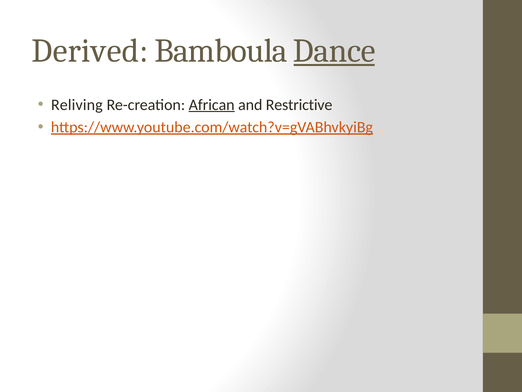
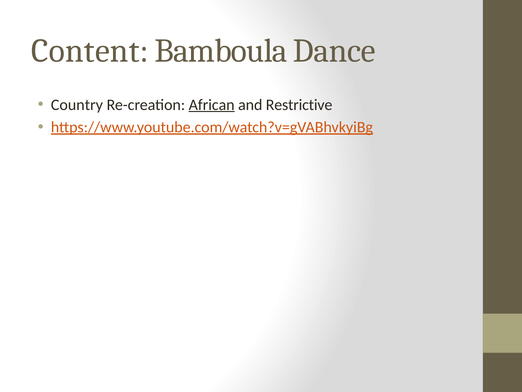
Derived: Derived -> Content (90, 51)
Dance underline: present -> none (334, 51)
Reliving: Reliving -> Country (77, 105)
